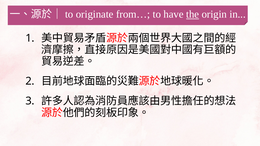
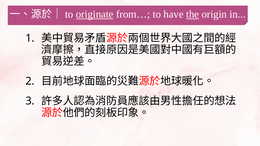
originate underline: none -> present (95, 14)
